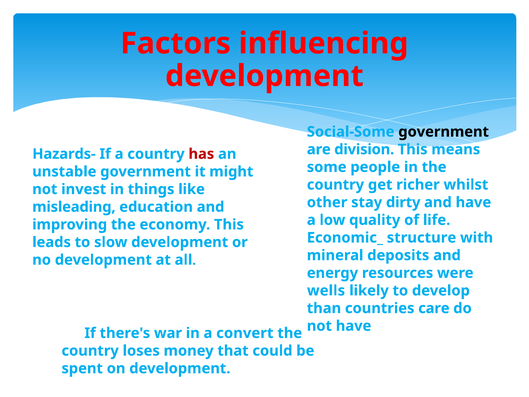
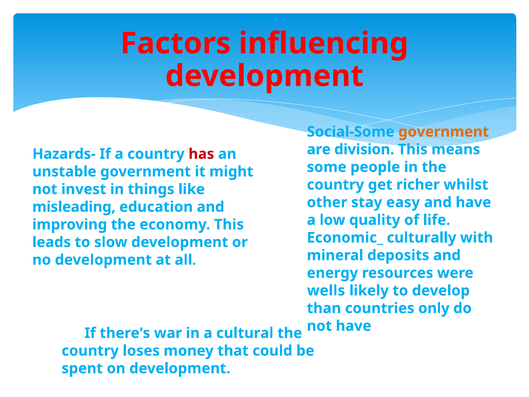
government colour: black -> orange (444, 132)
dirty: dirty -> easy (403, 202)
structure: structure -> culturally (422, 238)
care: care -> only (434, 308)
convert: convert -> cultural (245, 333)
